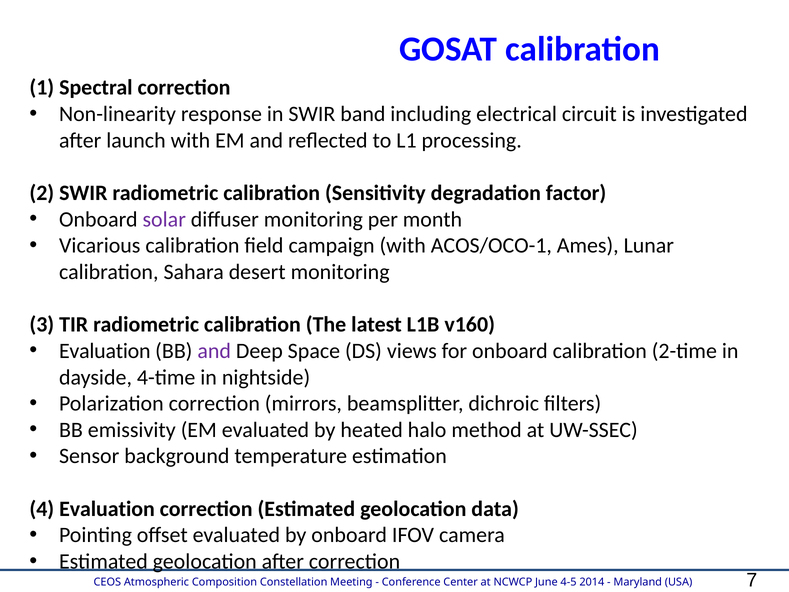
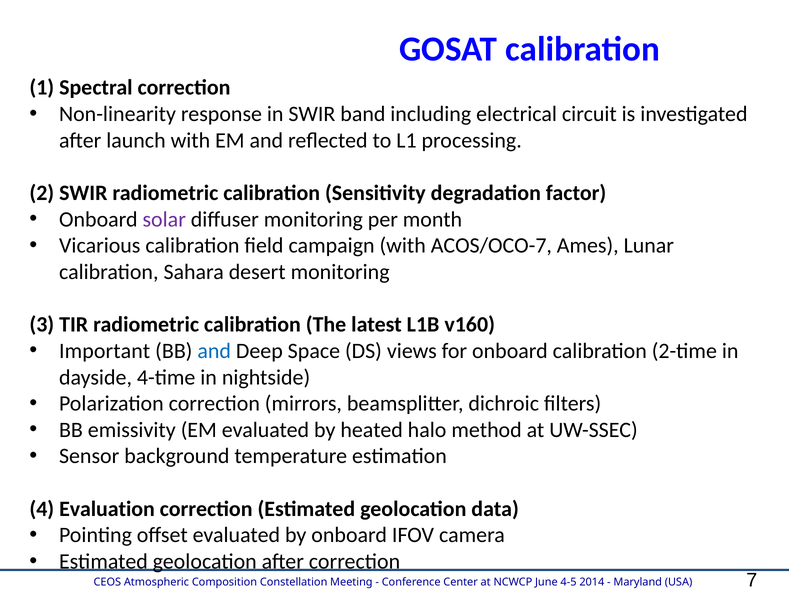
ACOS/OCO-1: ACOS/OCO-1 -> ACOS/OCO-7 (491, 246)
Evaluation: Evaluation -> Important (105, 351)
and colour: purple -> blue (214, 351)
